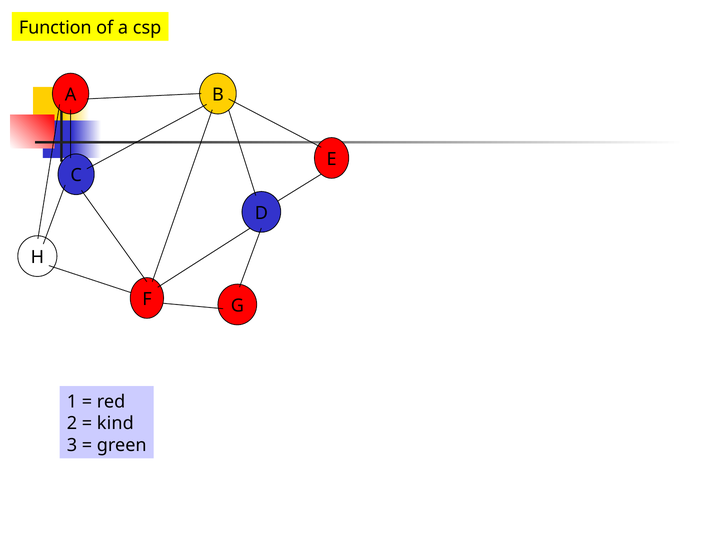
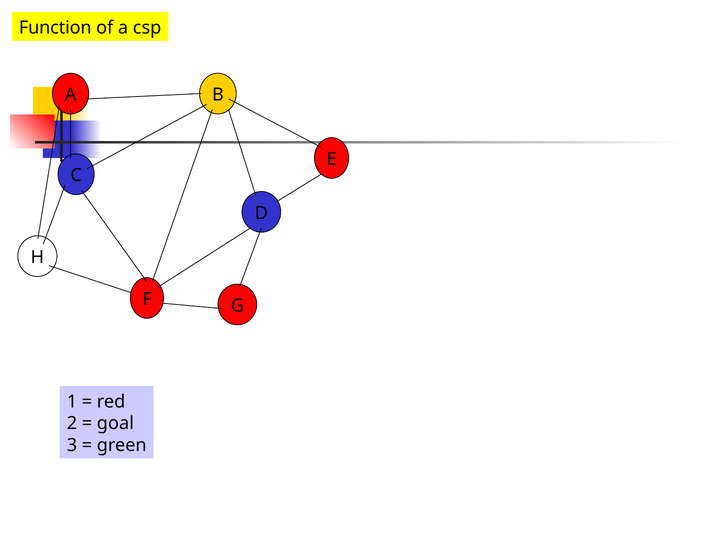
kind: kind -> goal (115, 423)
